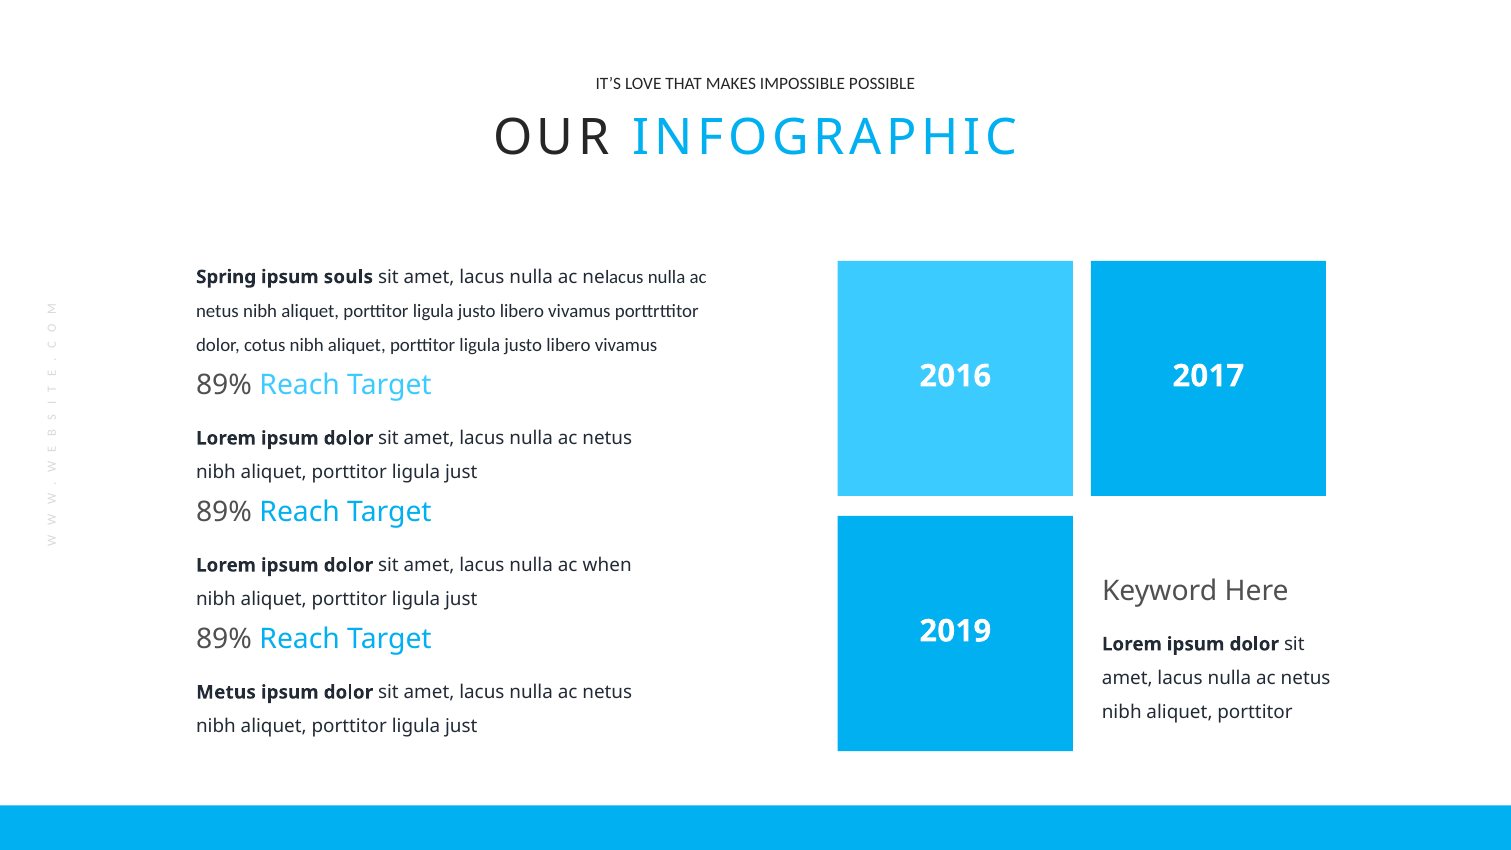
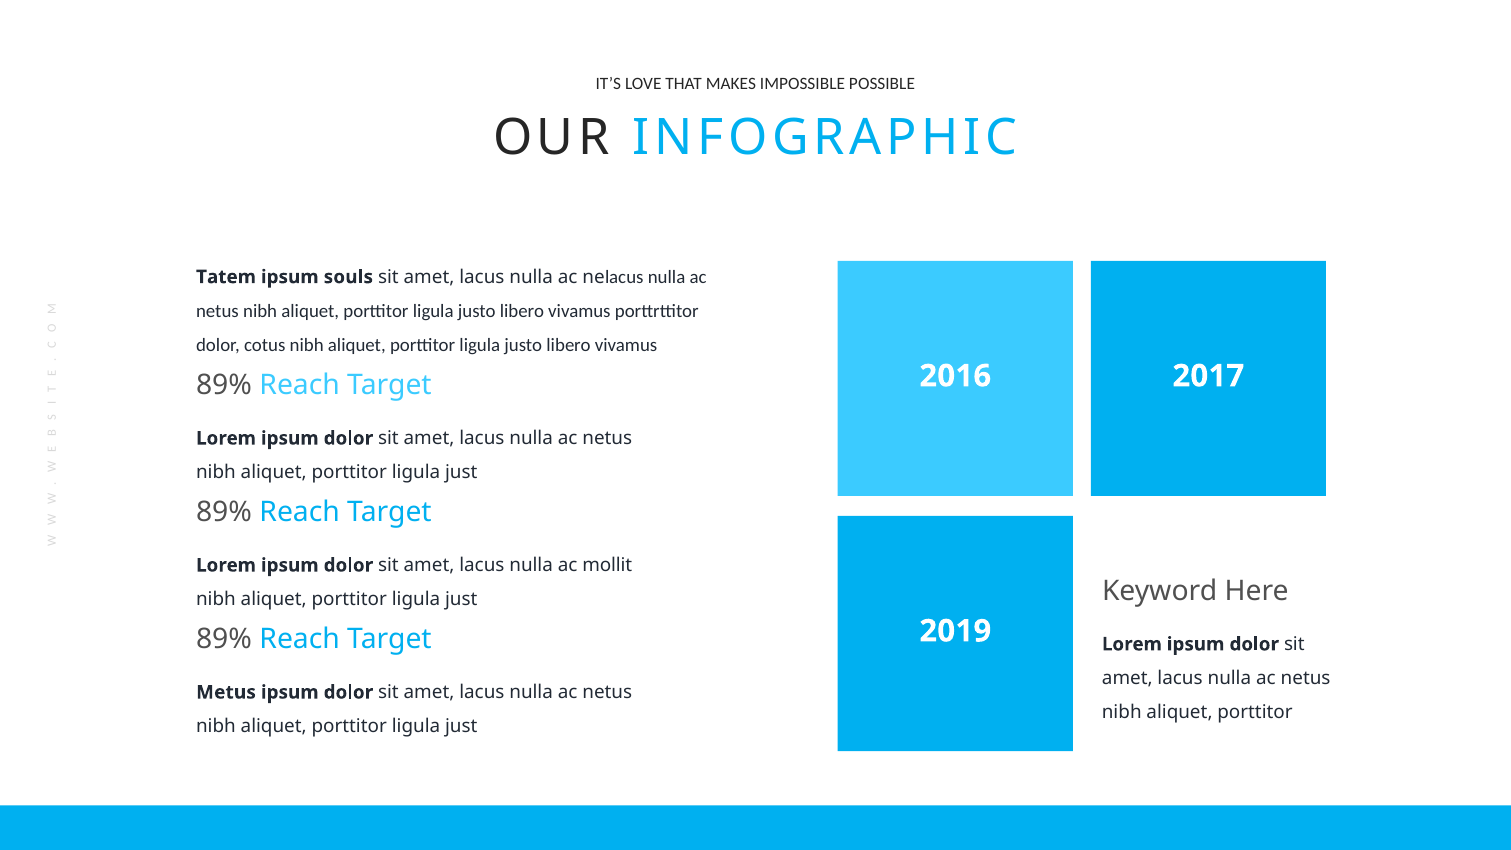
Spring: Spring -> Tatem (226, 277)
when: when -> mollit (607, 565)
